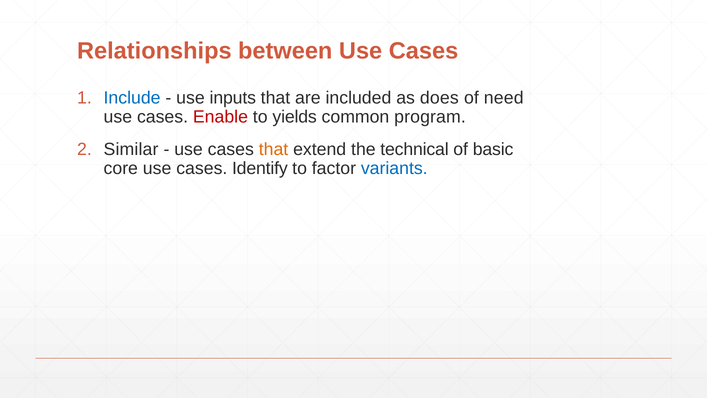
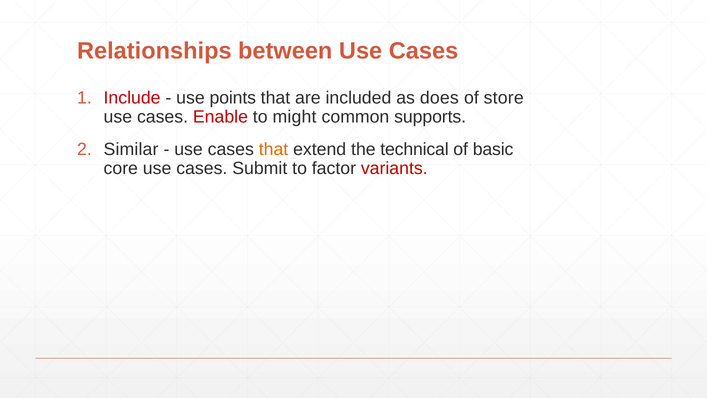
Include colour: blue -> red (132, 98)
inputs: inputs -> points (233, 98)
need: need -> store (504, 98)
yields: yields -> might (294, 117)
program: program -> supports (430, 117)
Identify: Identify -> Submit (260, 168)
variants colour: blue -> red (394, 168)
